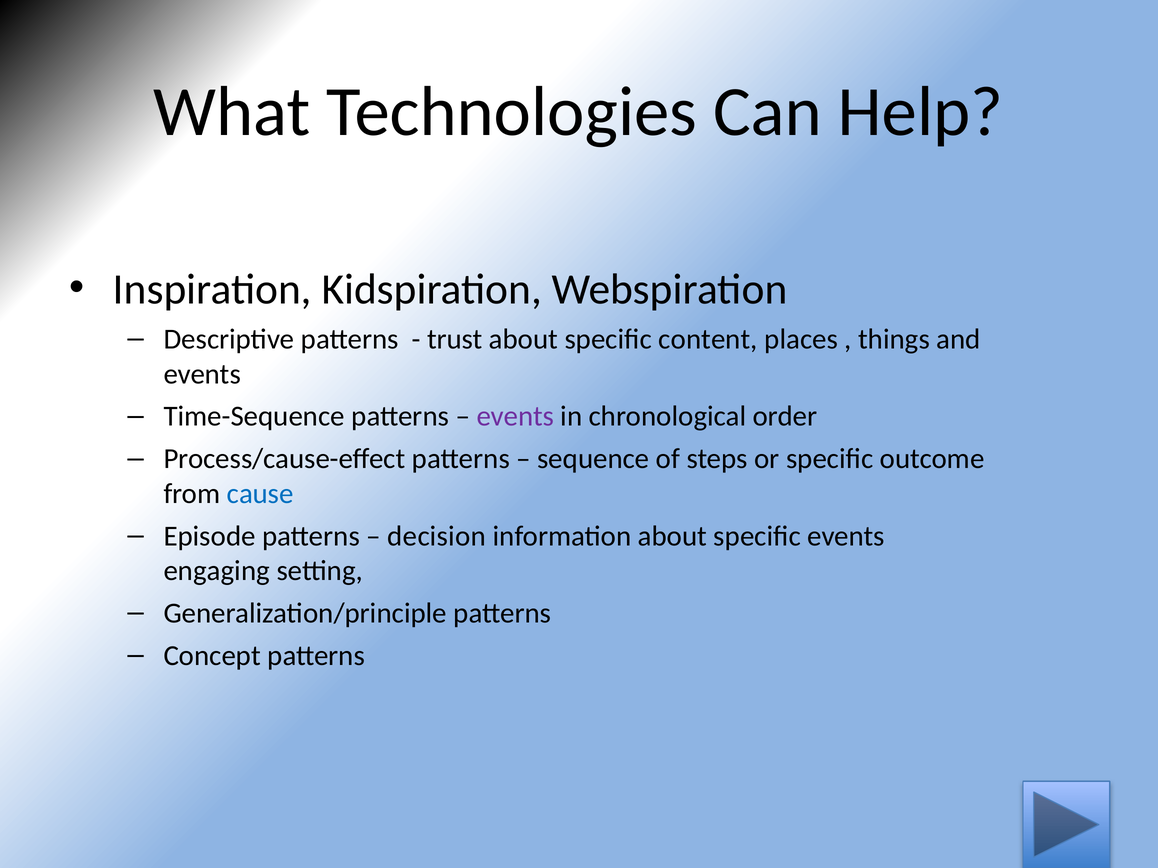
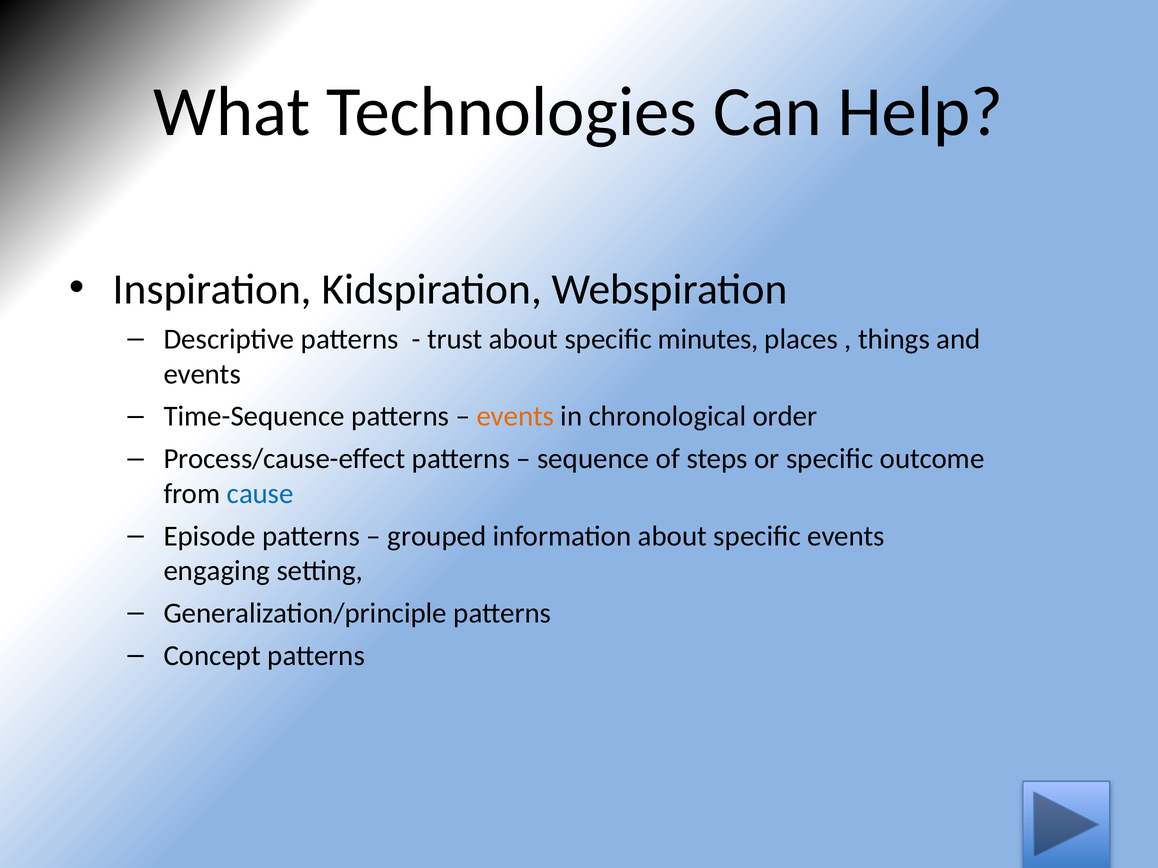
content: content -> minutes (708, 339)
events colour: purple -> orange (515, 417)
decision: decision -> grouped (437, 536)
